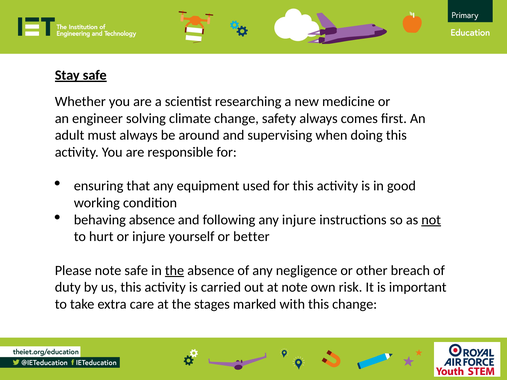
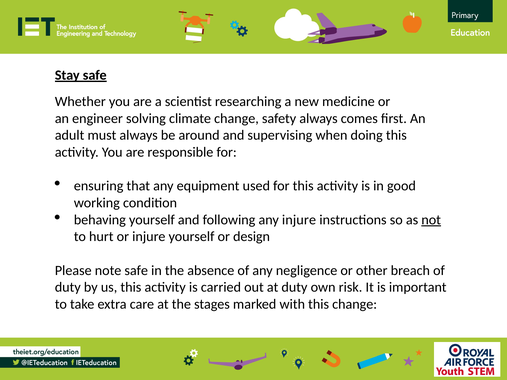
behaving absence: absence -> yourself (152, 220)
better: better -> design (252, 237)
the underline: present -> none (175, 271)
at note: note -> duty (294, 288)
